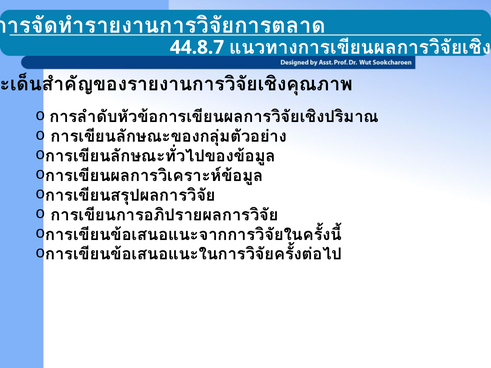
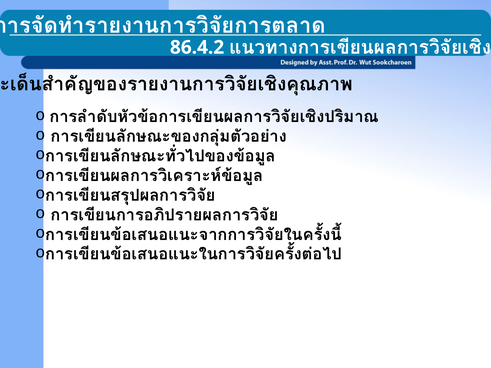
44.8.7: 44.8.7 -> 86.4.2 (197, 47)
